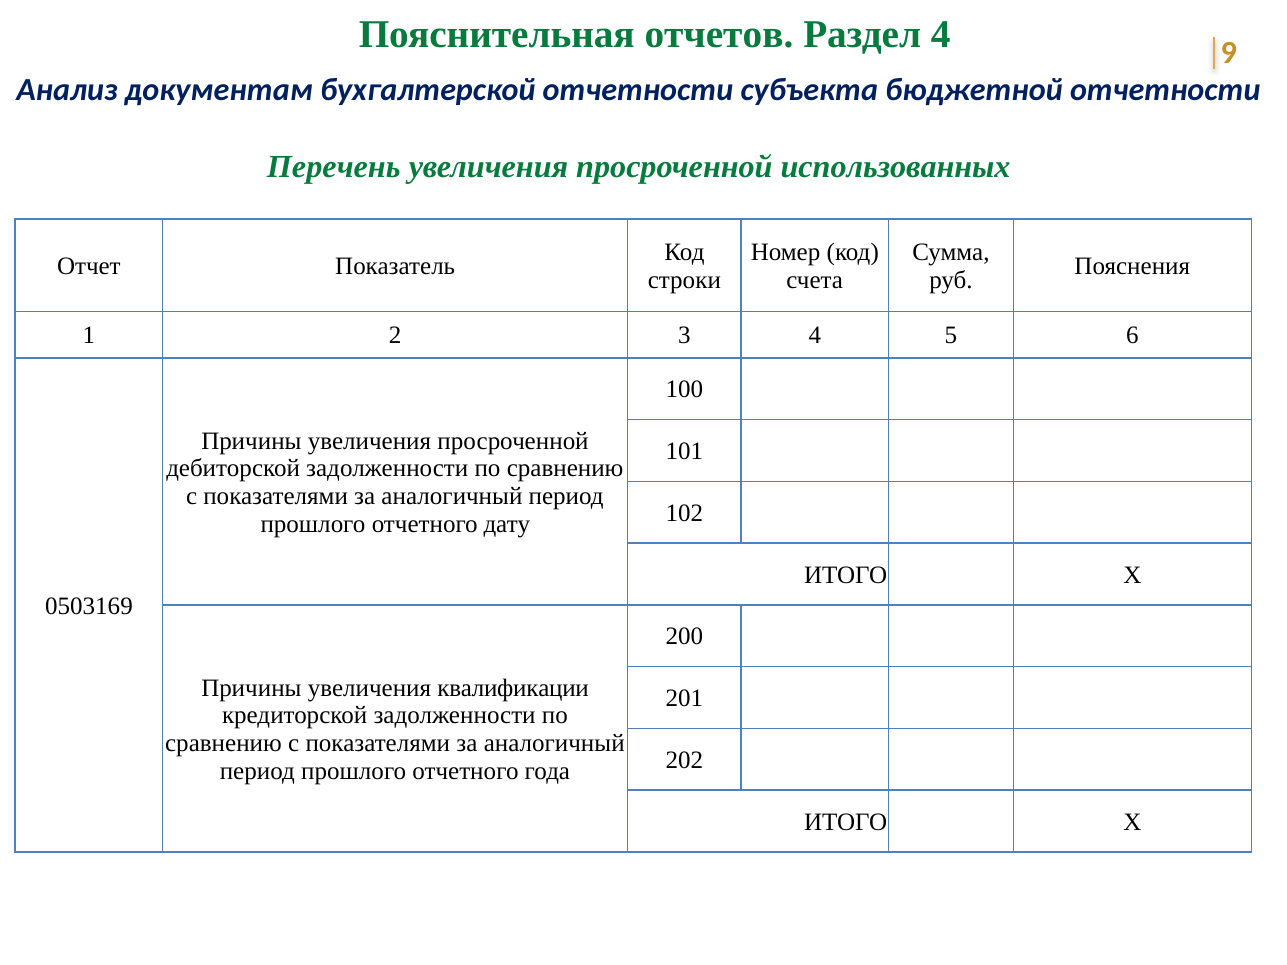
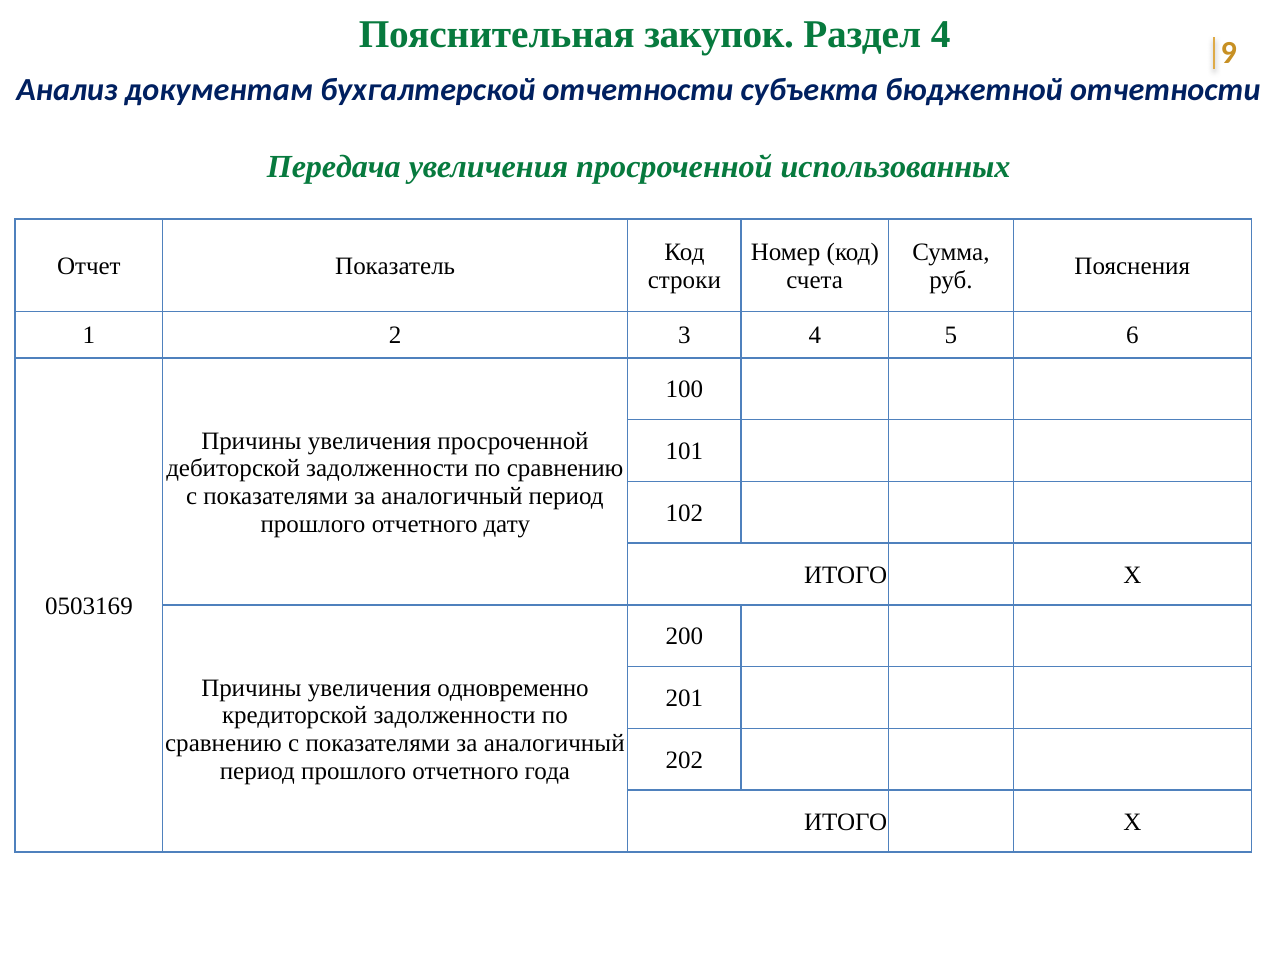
отчетов: отчетов -> закупок (719, 34)
Перечень: Перечень -> Передача (334, 167)
квалификации: квалификации -> одновременно (513, 688)
